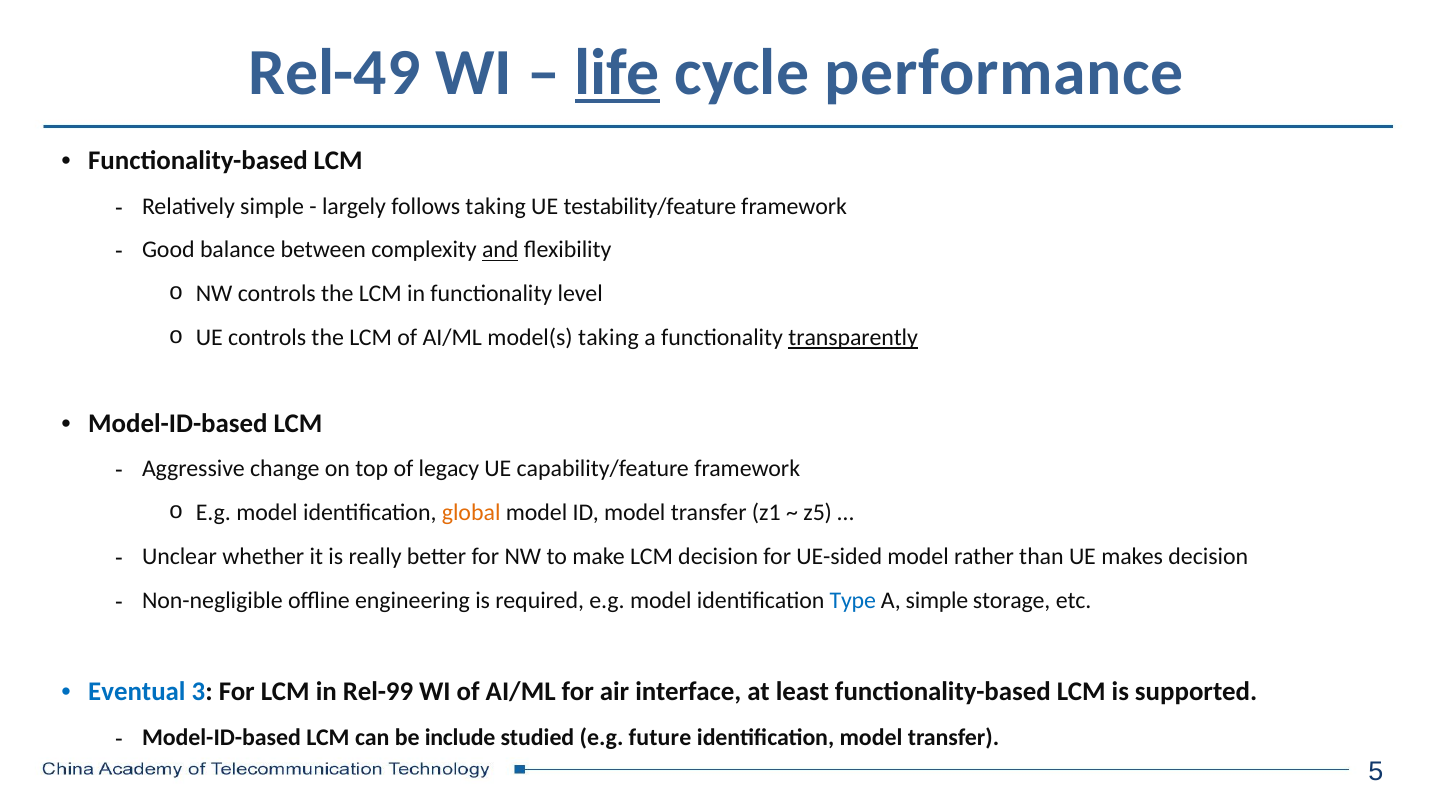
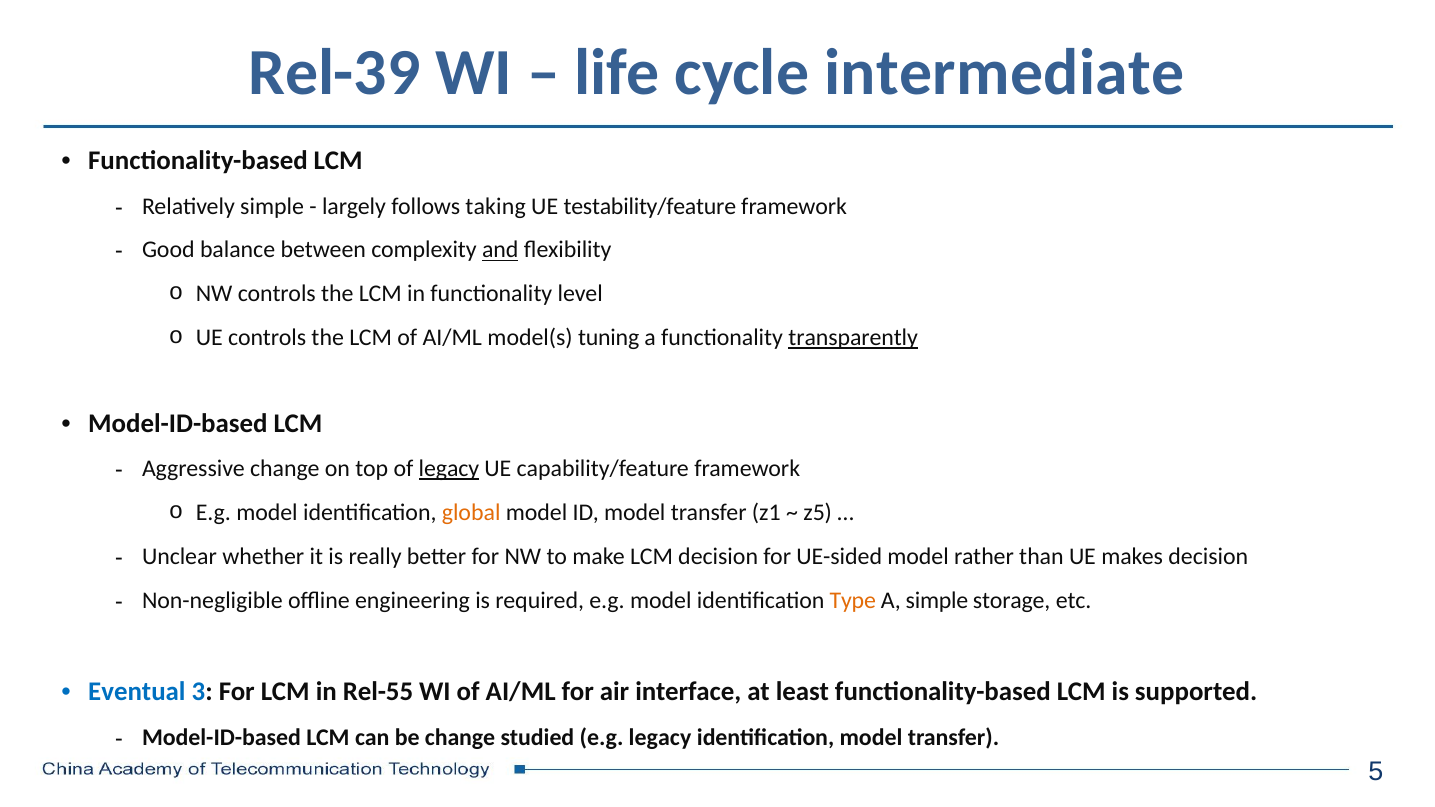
Rel-49: Rel-49 -> Rel-39 (334, 73)
life underline: present -> none (617, 73)
performance: performance -> intermediate (1004, 73)
model(s taking: taking -> tuning (609, 338)
legacy underline: none -> present (449, 469)
Type colour: blue -> orange (853, 601)
Rel-99: Rel-99 -> Rel-55 (378, 692)
be include: include -> change (460, 738)
e.g future: future -> legacy (660, 738)
